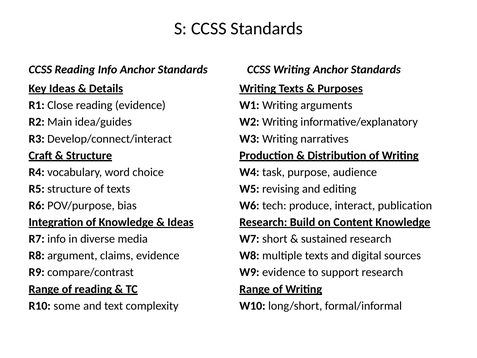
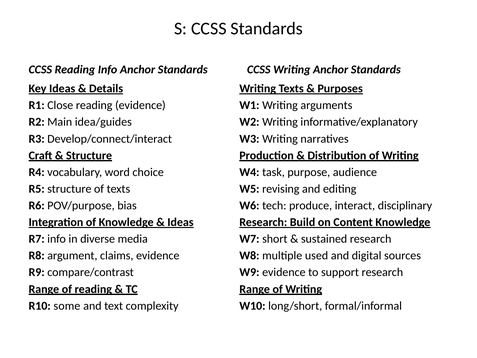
publication: publication -> disciplinary (405, 205)
multiple texts: texts -> used (317, 256)
